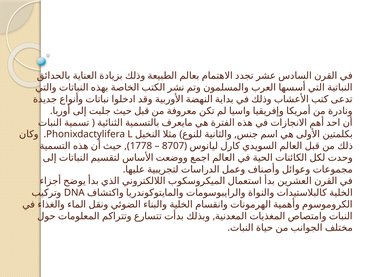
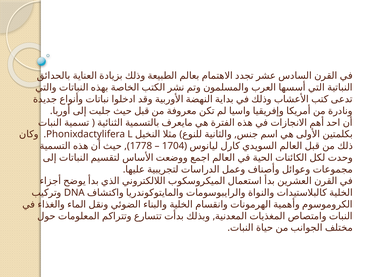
8707: 8707 -> 1704 (173, 146)
